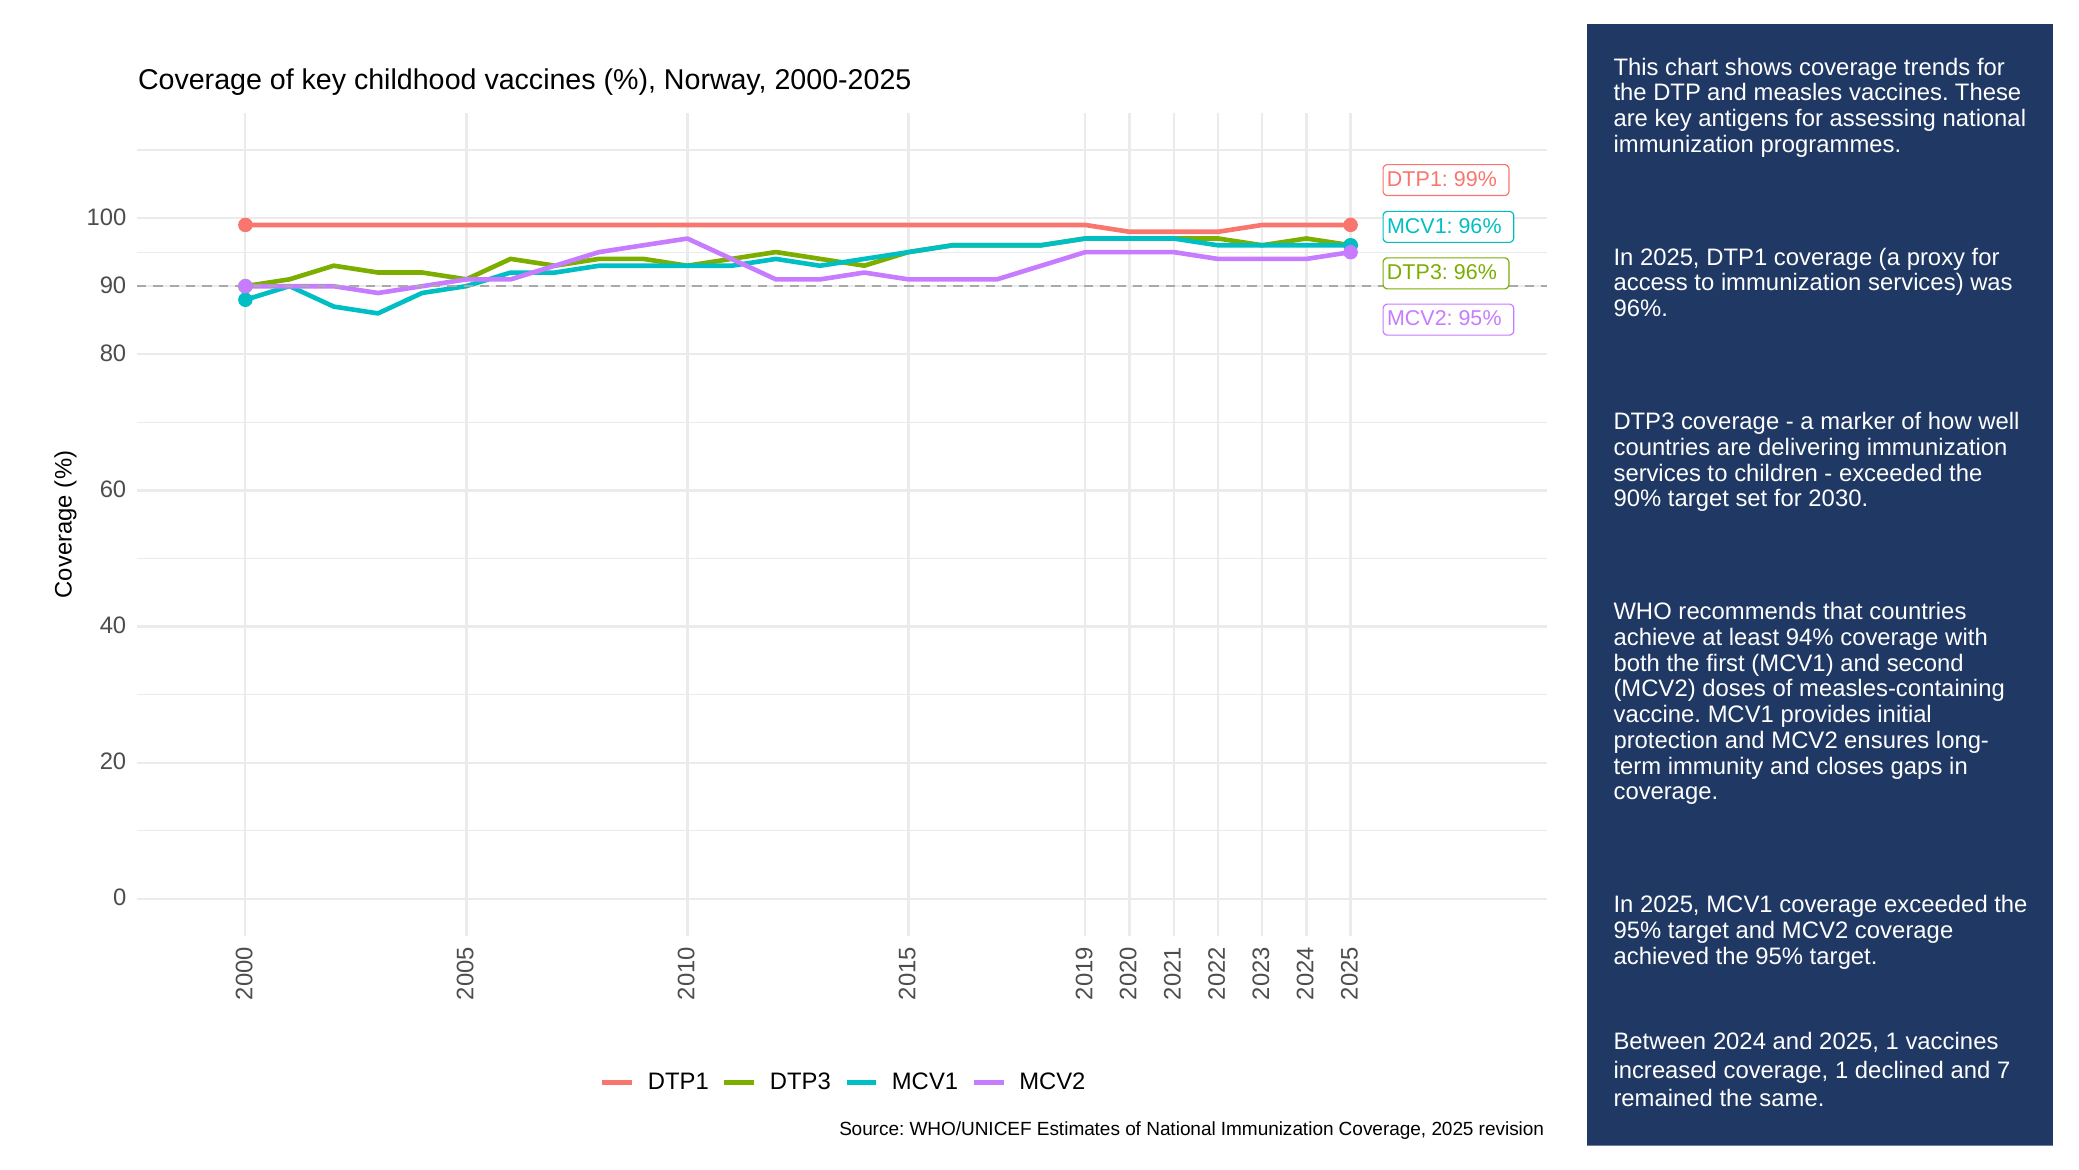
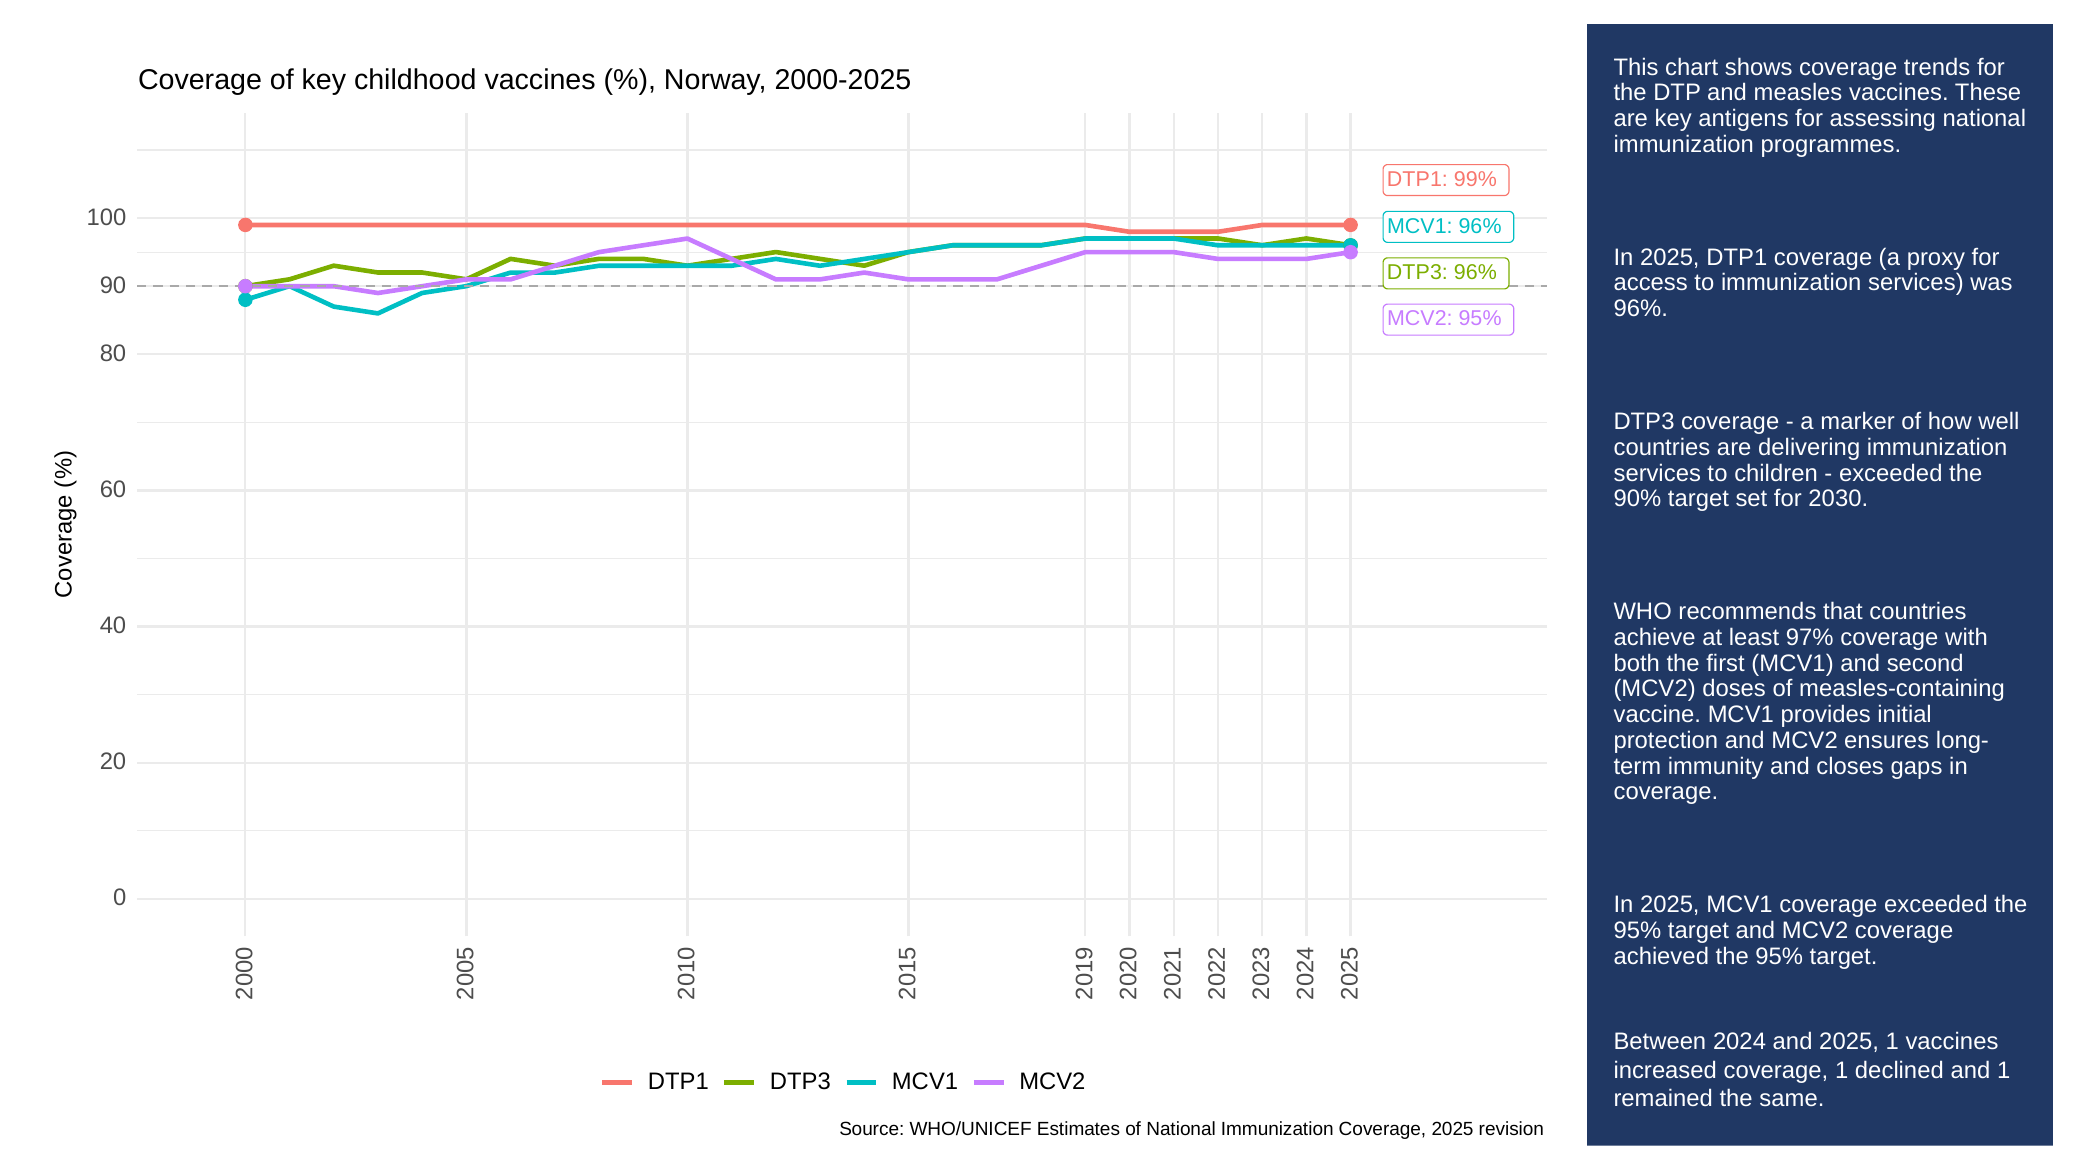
94%: 94% -> 97% (1810, 637)
and 7: 7 -> 1 (2004, 1070)
